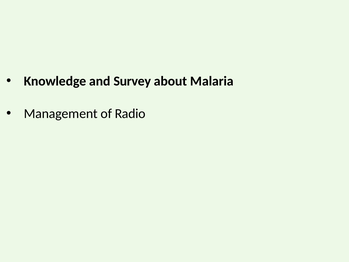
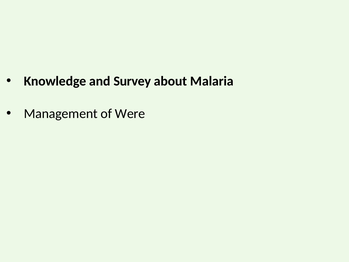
Radio: Radio -> Were (130, 114)
